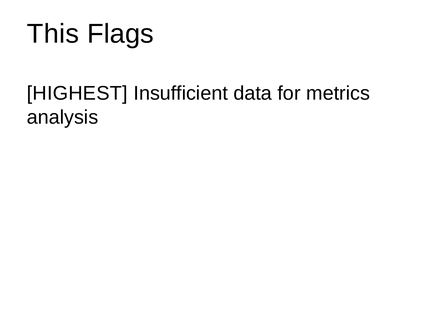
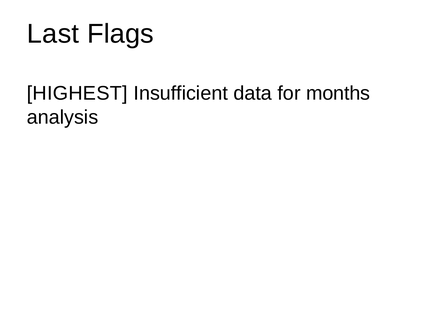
This: This -> Last (53, 34)
metrics: metrics -> months (338, 94)
